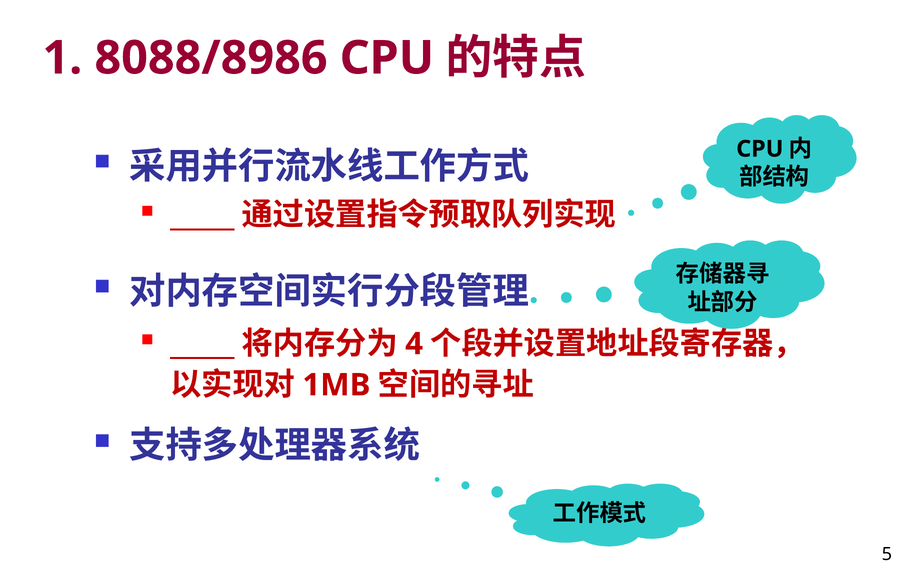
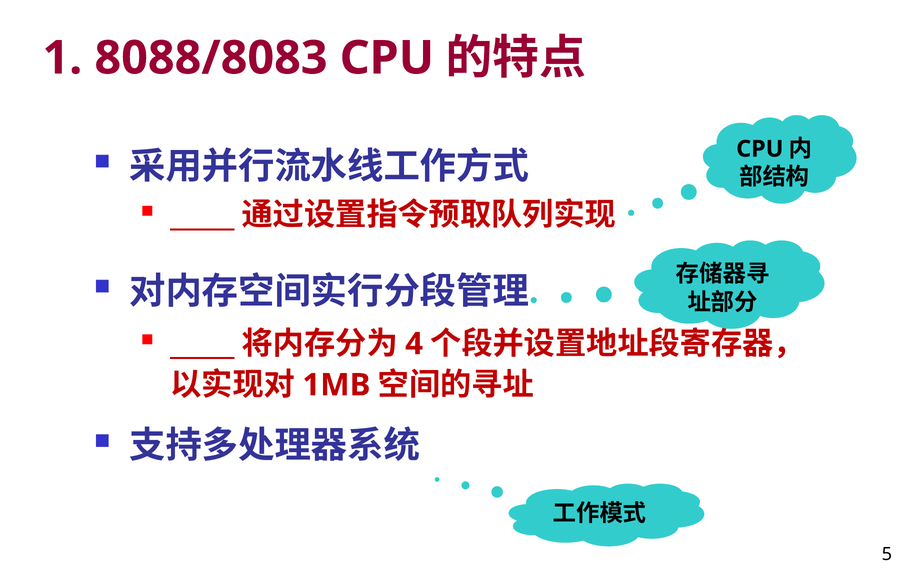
8088/8986: 8088/8986 -> 8088/8083 (211, 58)
